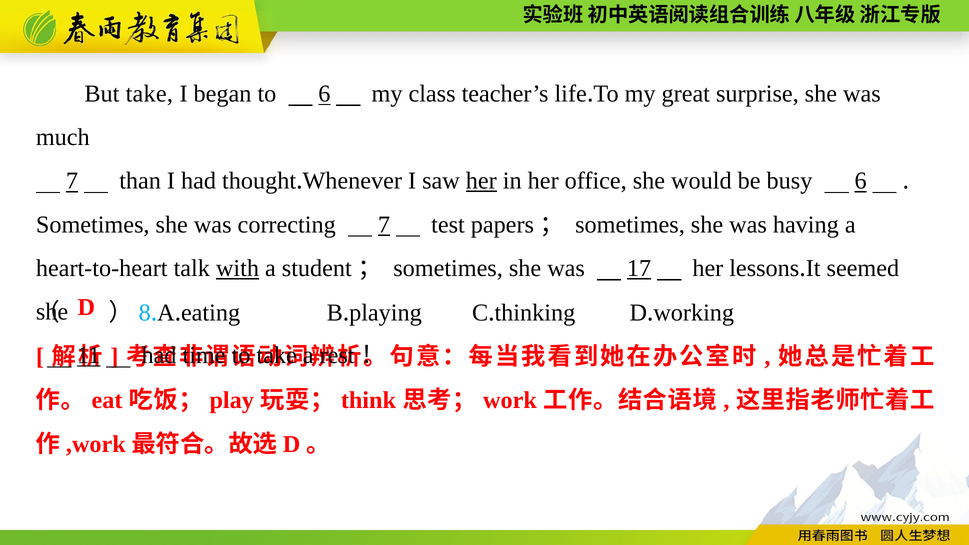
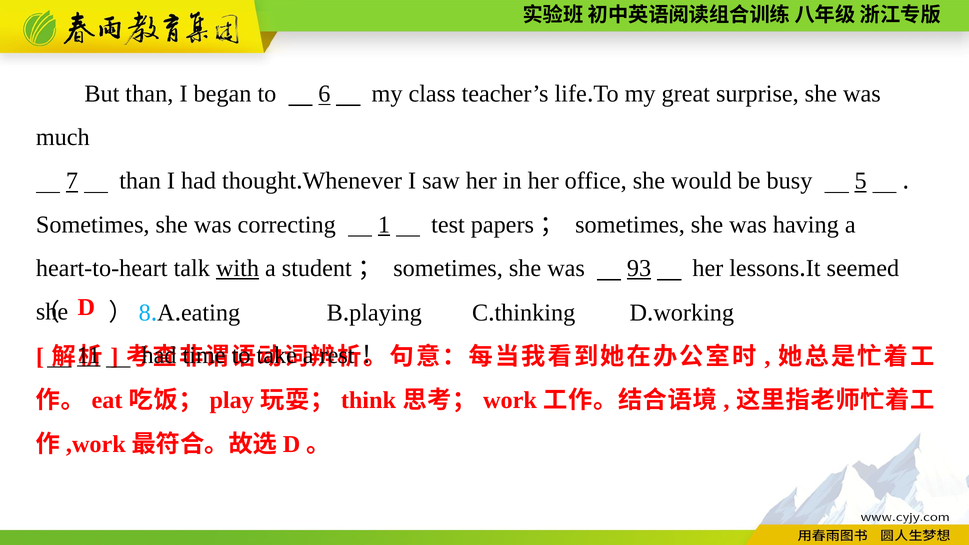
But take: take -> than (149, 94)
her underline: present -> none (481, 181)
busy 6: 6 -> 5 (861, 181)
correcting 7: 7 -> 1 (384, 225)
17: 17 -> 93 (639, 268)
